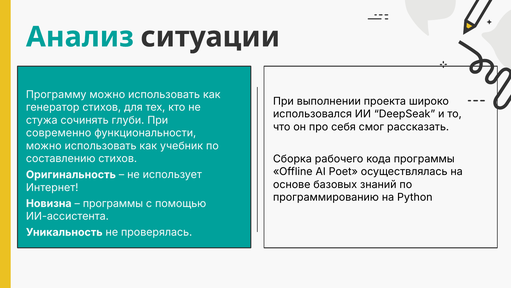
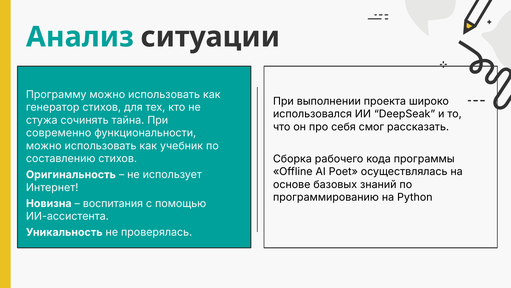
глуби: глуби -> тайна (128, 120)
программы: программы -> воспитания (113, 203)
